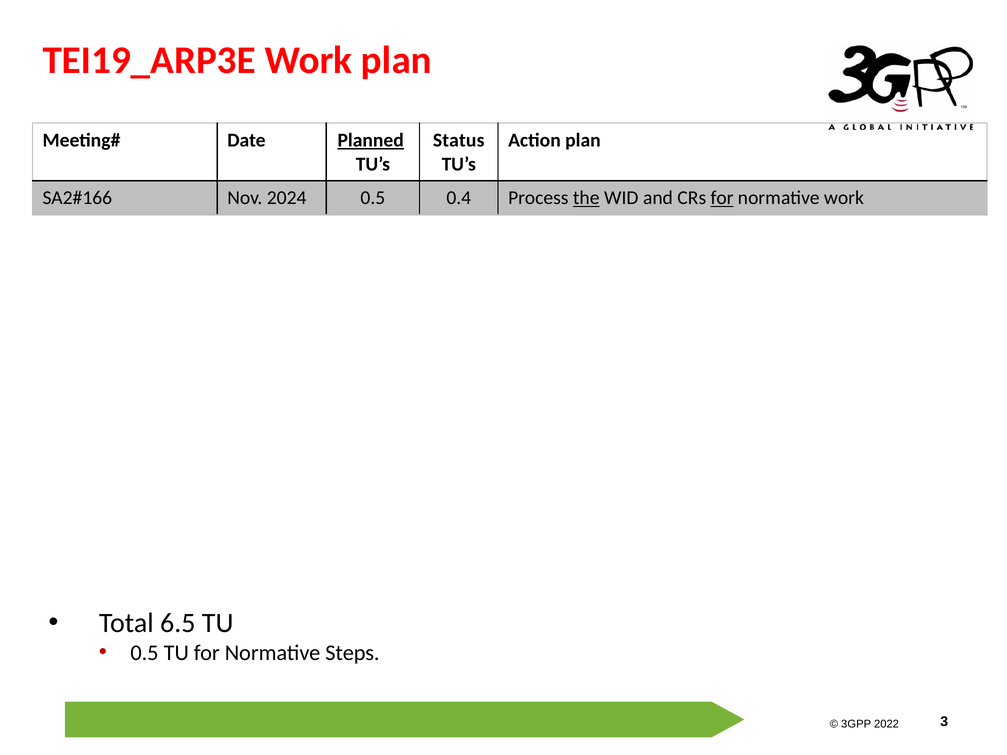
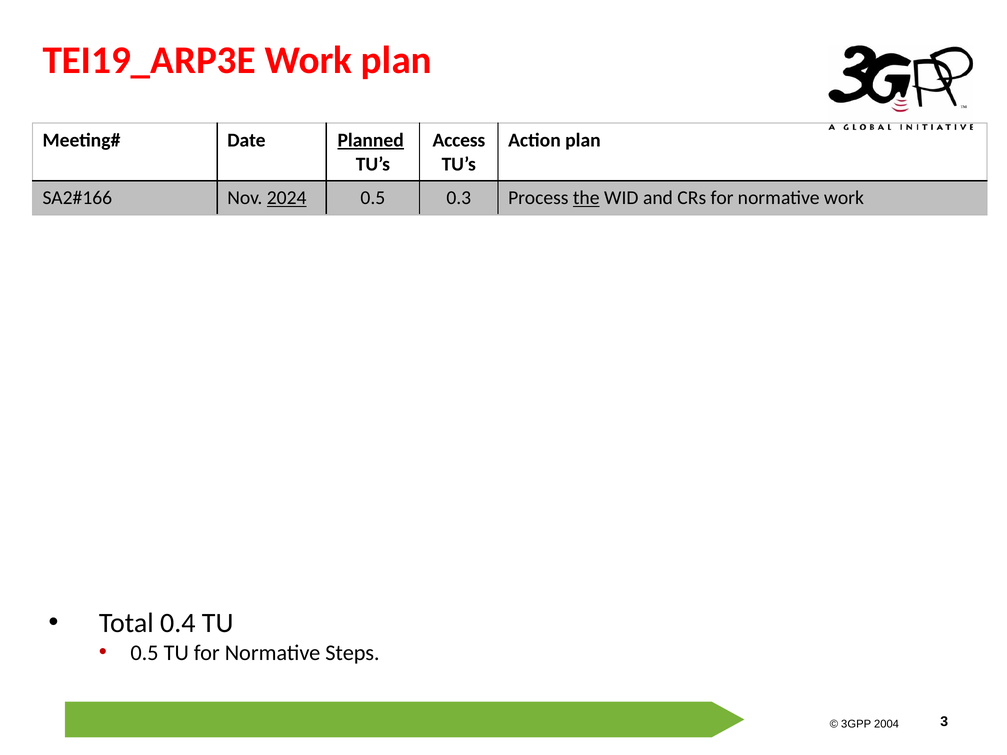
Status: Status -> Access (459, 140)
2024 underline: none -> present (287, 198)
0.4: 0.4 -> 0.3 (459, 198)
for underline: present -> none (722, 198)
6.5: 6.5 -> 0.4 (178, 623)
2022: 2022 -> 2004 (887, 724)
